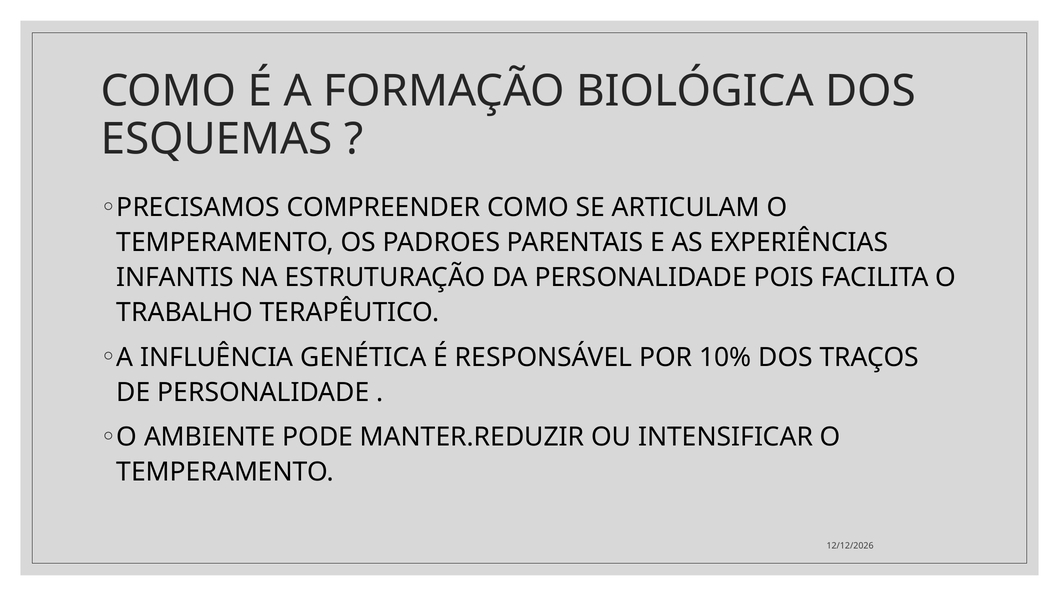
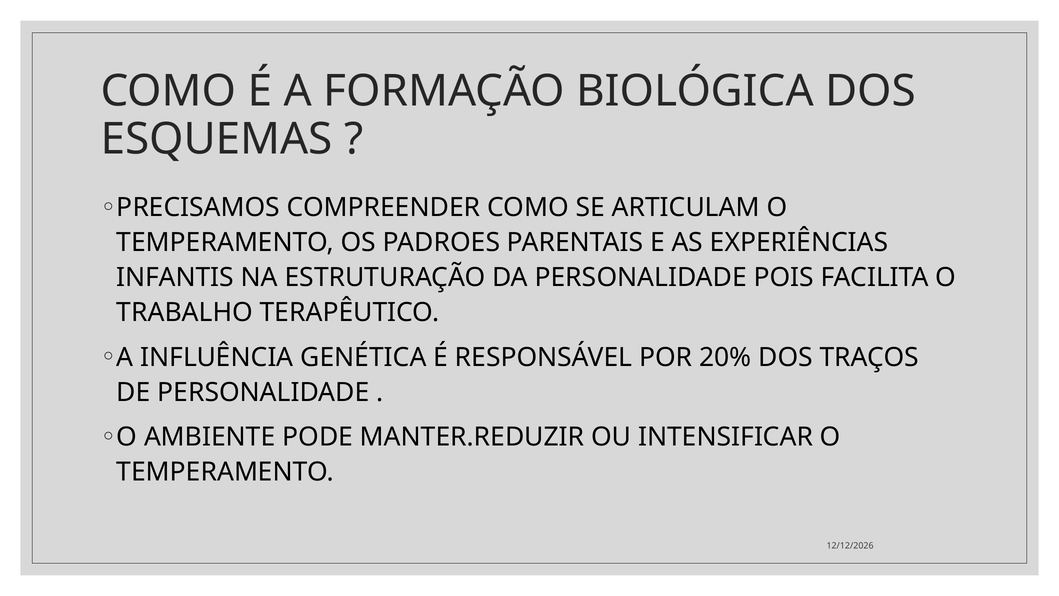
10%: 10% -> 20% (725, 357)
